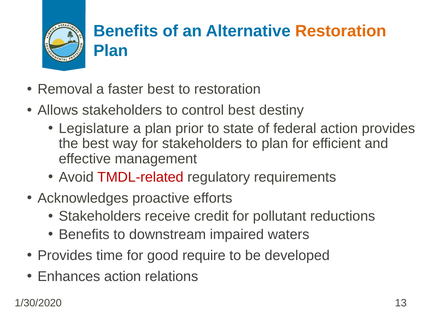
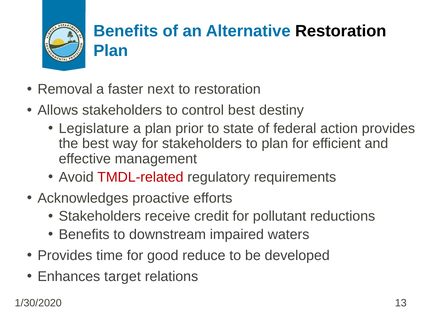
Restoration colour: orange -> black (341, 31)
faster best: best -> next (161, 89)
require: require -> reduce (204, 256)
Enhances action: action -> target (122, 277)
